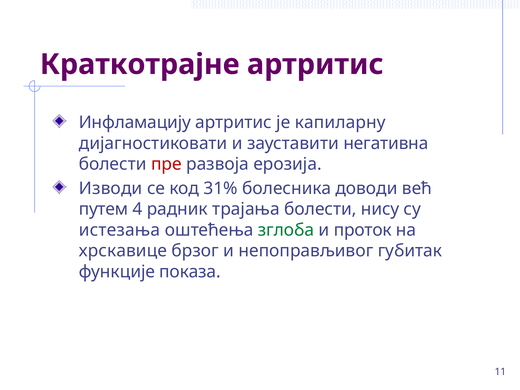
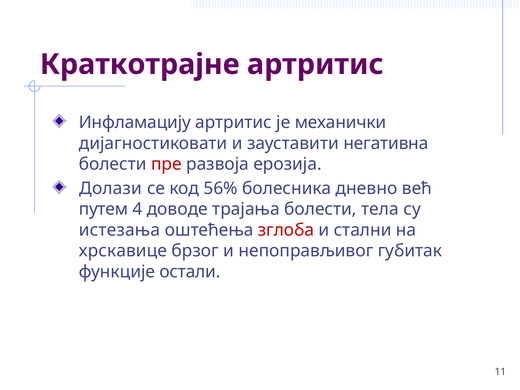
капиларну: капиларну -> механички (340, 123)
Изводи: Изводи -> Долази (111, 188)
31%: 31% -> 56% (221, 188)
доводи: доводи -> дневно (366, 188)
радник: радник -> доводе (177, 209)
нису: нису -> тела (380, 209)
зглоба colour: green -> red (286, 230)
проток: проток -> стални (363, 230)
показа: показа -> остали (190, 272)
